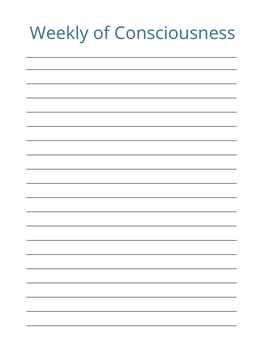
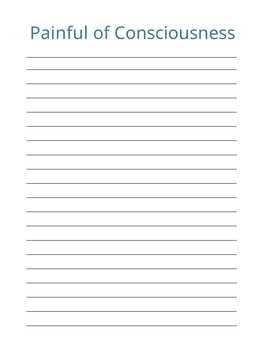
Weekly: Weekly -> Painful (59, 33)
